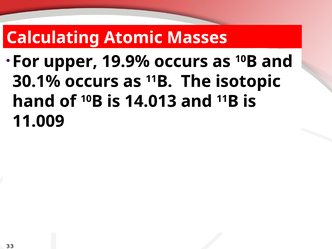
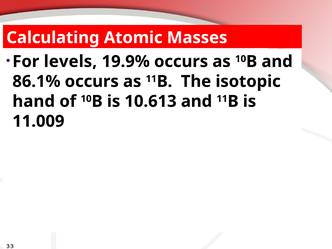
upper: upper -> levels (70, 61)
30.1%: 30.1% -> 86.1% (36, 81)
14.013: 14.013 -> 10.613 (151, 101)
